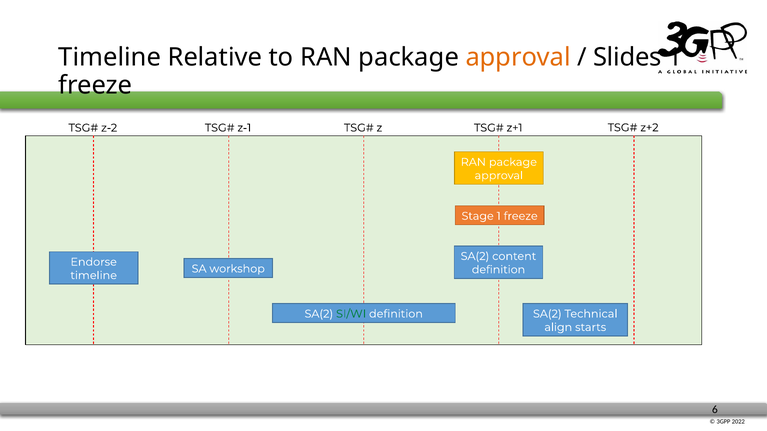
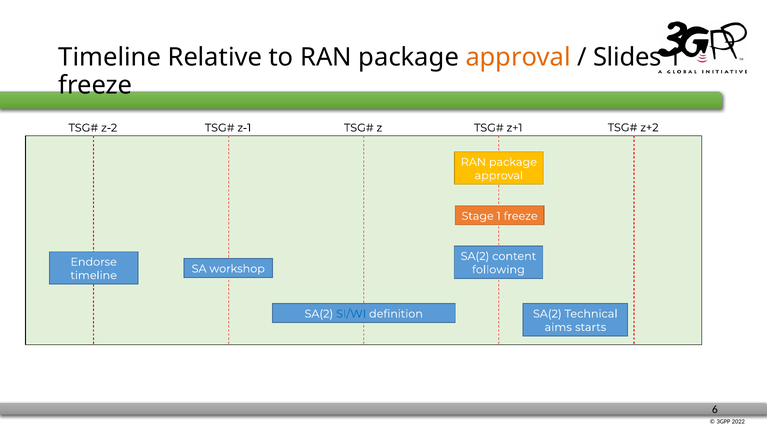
definition: definition -> following (498, 270)
SI/WI colour: green -> blue (351, 314)
align: align -> aims (558, 328)
